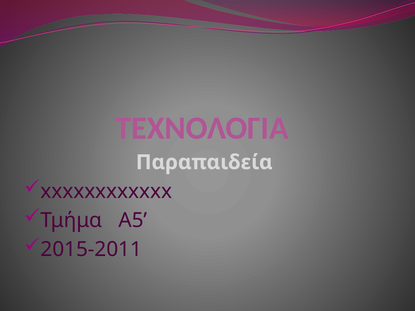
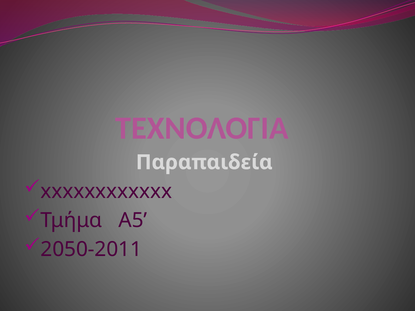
2015-2011: 2015-2011 -> 2050-2011 (91, 250)
